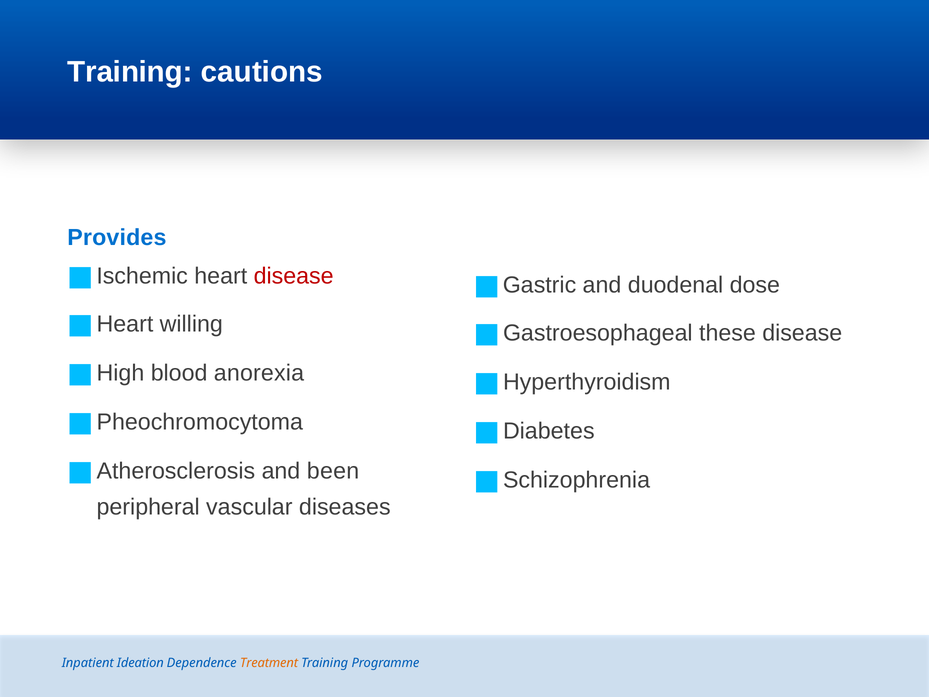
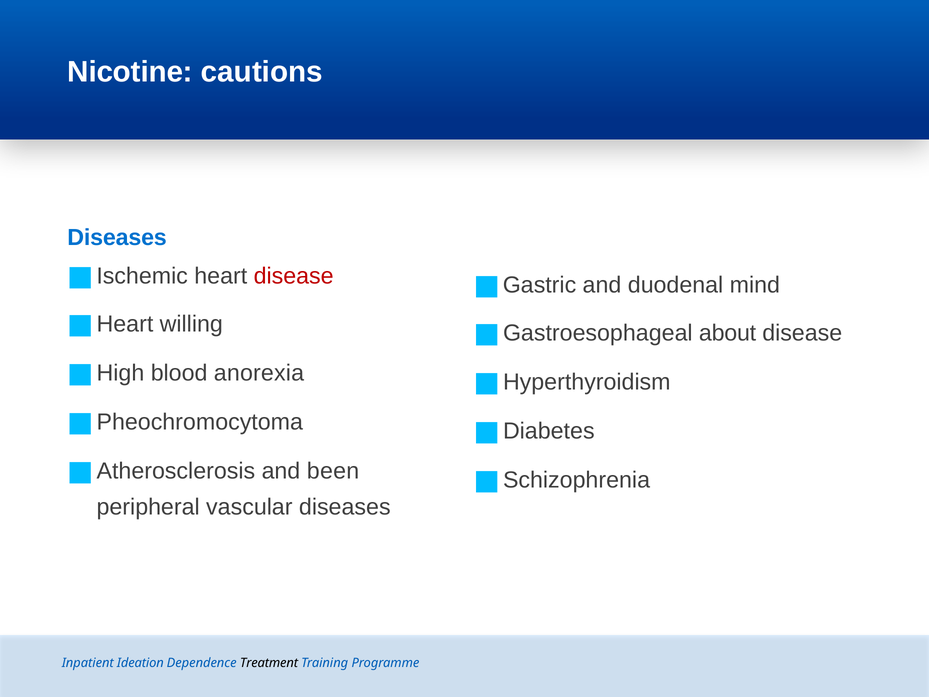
Training: Training -> Nicotine (130, 72)
Provides: Provides -> Diseases (117, 237)
dose: dose -> mind (755, 285)
these: these -> about (728, 333)
Treatment colour: orange -> black (269, 663)
